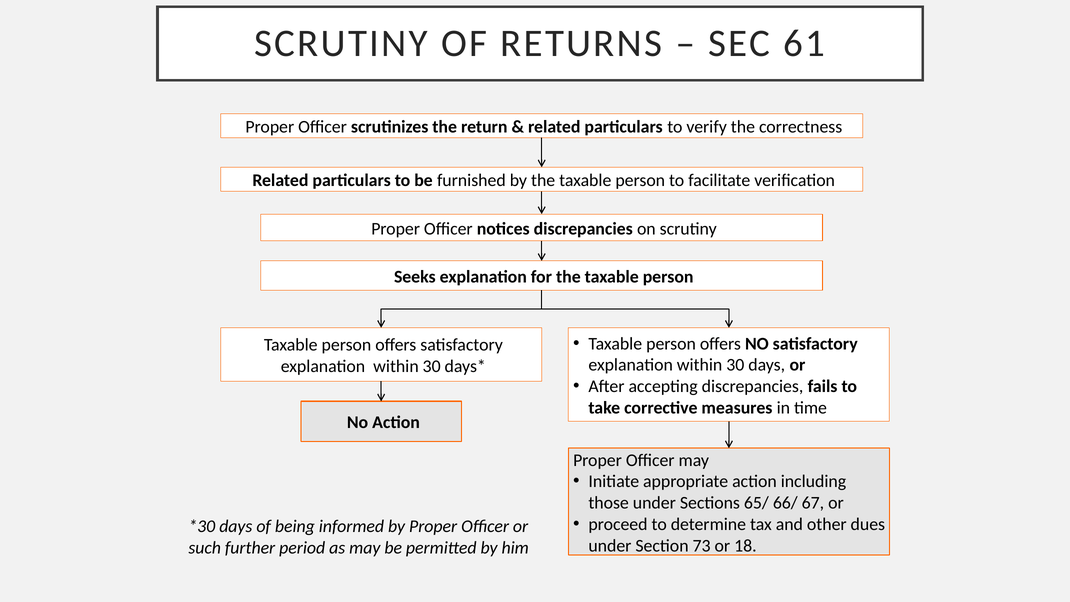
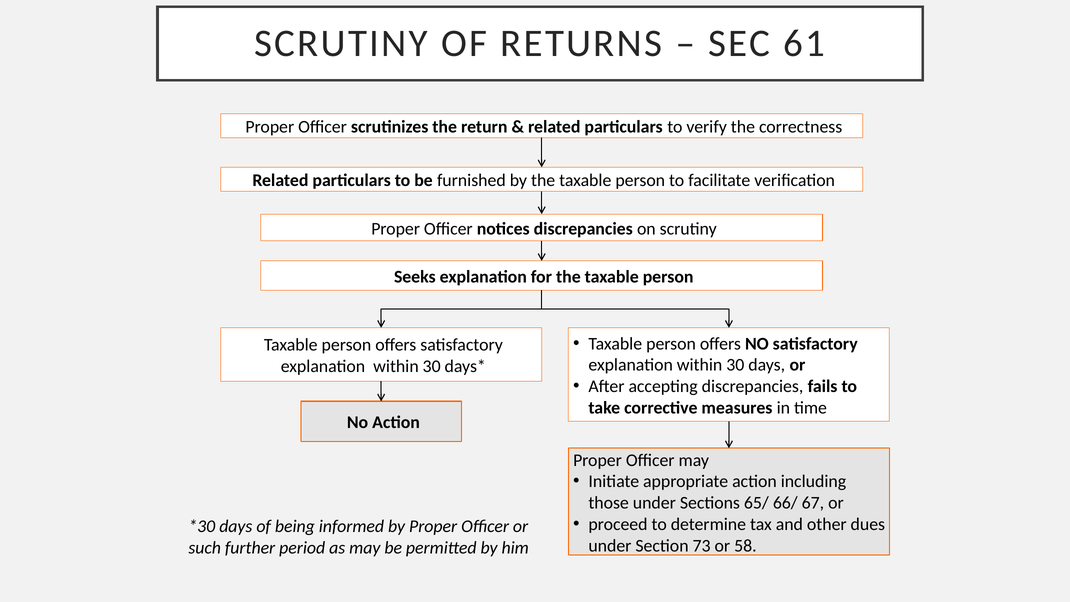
18: 18 -> 58 (745, 546)
